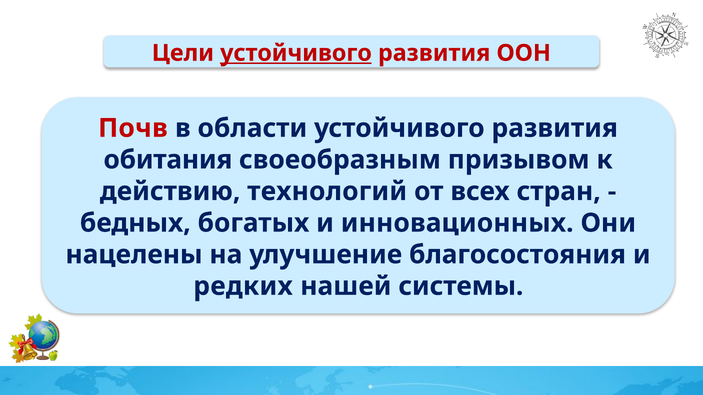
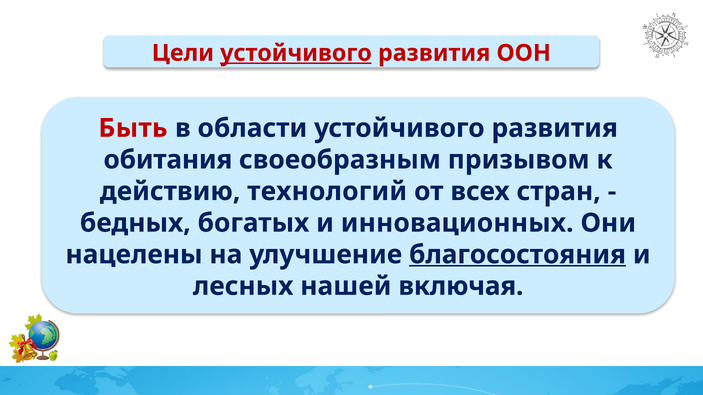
Почв: Почв -> Быть (133, 128)
благосостояния underline: none -> present (518, 255)
редких: редких -> лесных (243, 286)
системы: системы -> включая (461, 286)
